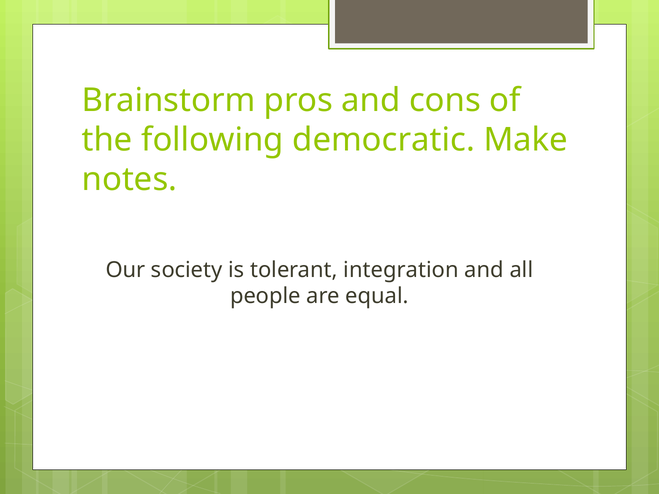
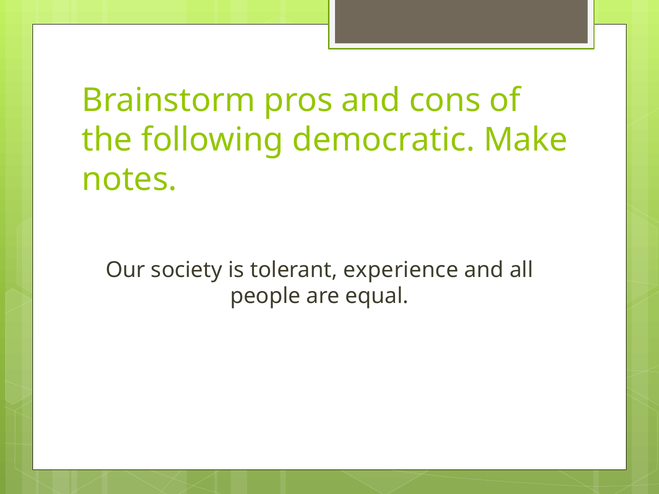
integration: integration -> experience (401, 270)
